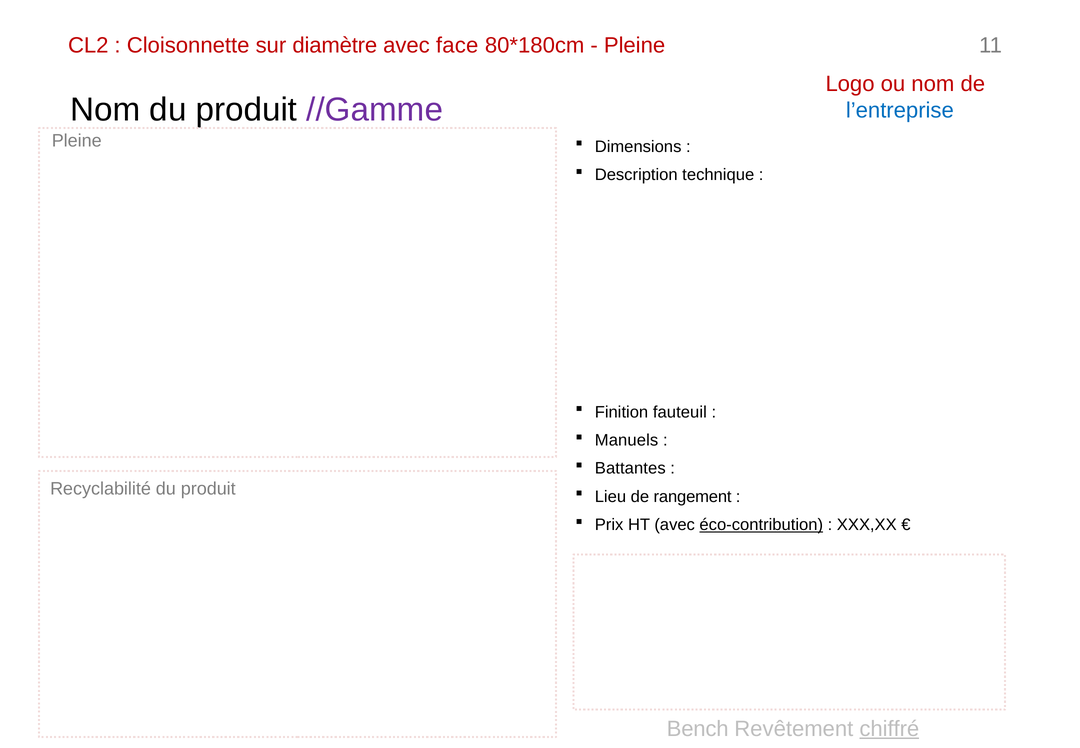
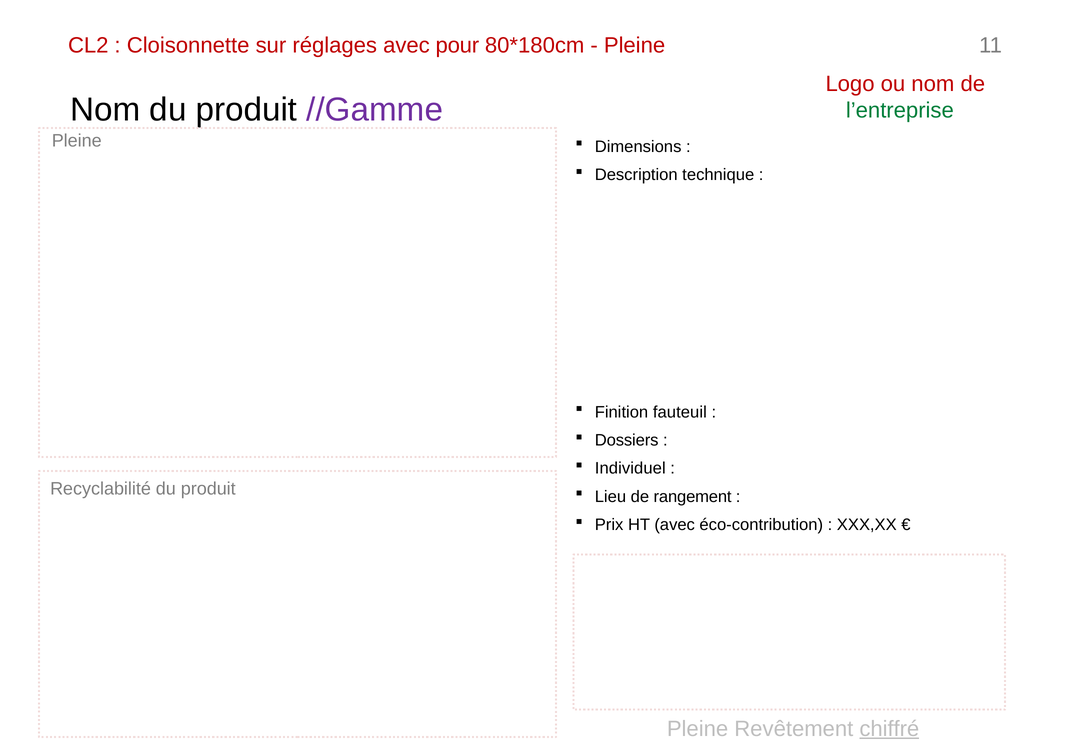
diamètre: diamètre -> réglages (335, 46)
face: face -> pour (457, 46)
l’entreprise colour: blue -> green (900, 110)
Manuels: Manuels -> Dossiers (627, 440)
Battantes: Battantes -> Individuel (630, 468)
éco-contribution underline: present -> none (761, 525)
Bench: Bench -> Pleine (698, 729)
